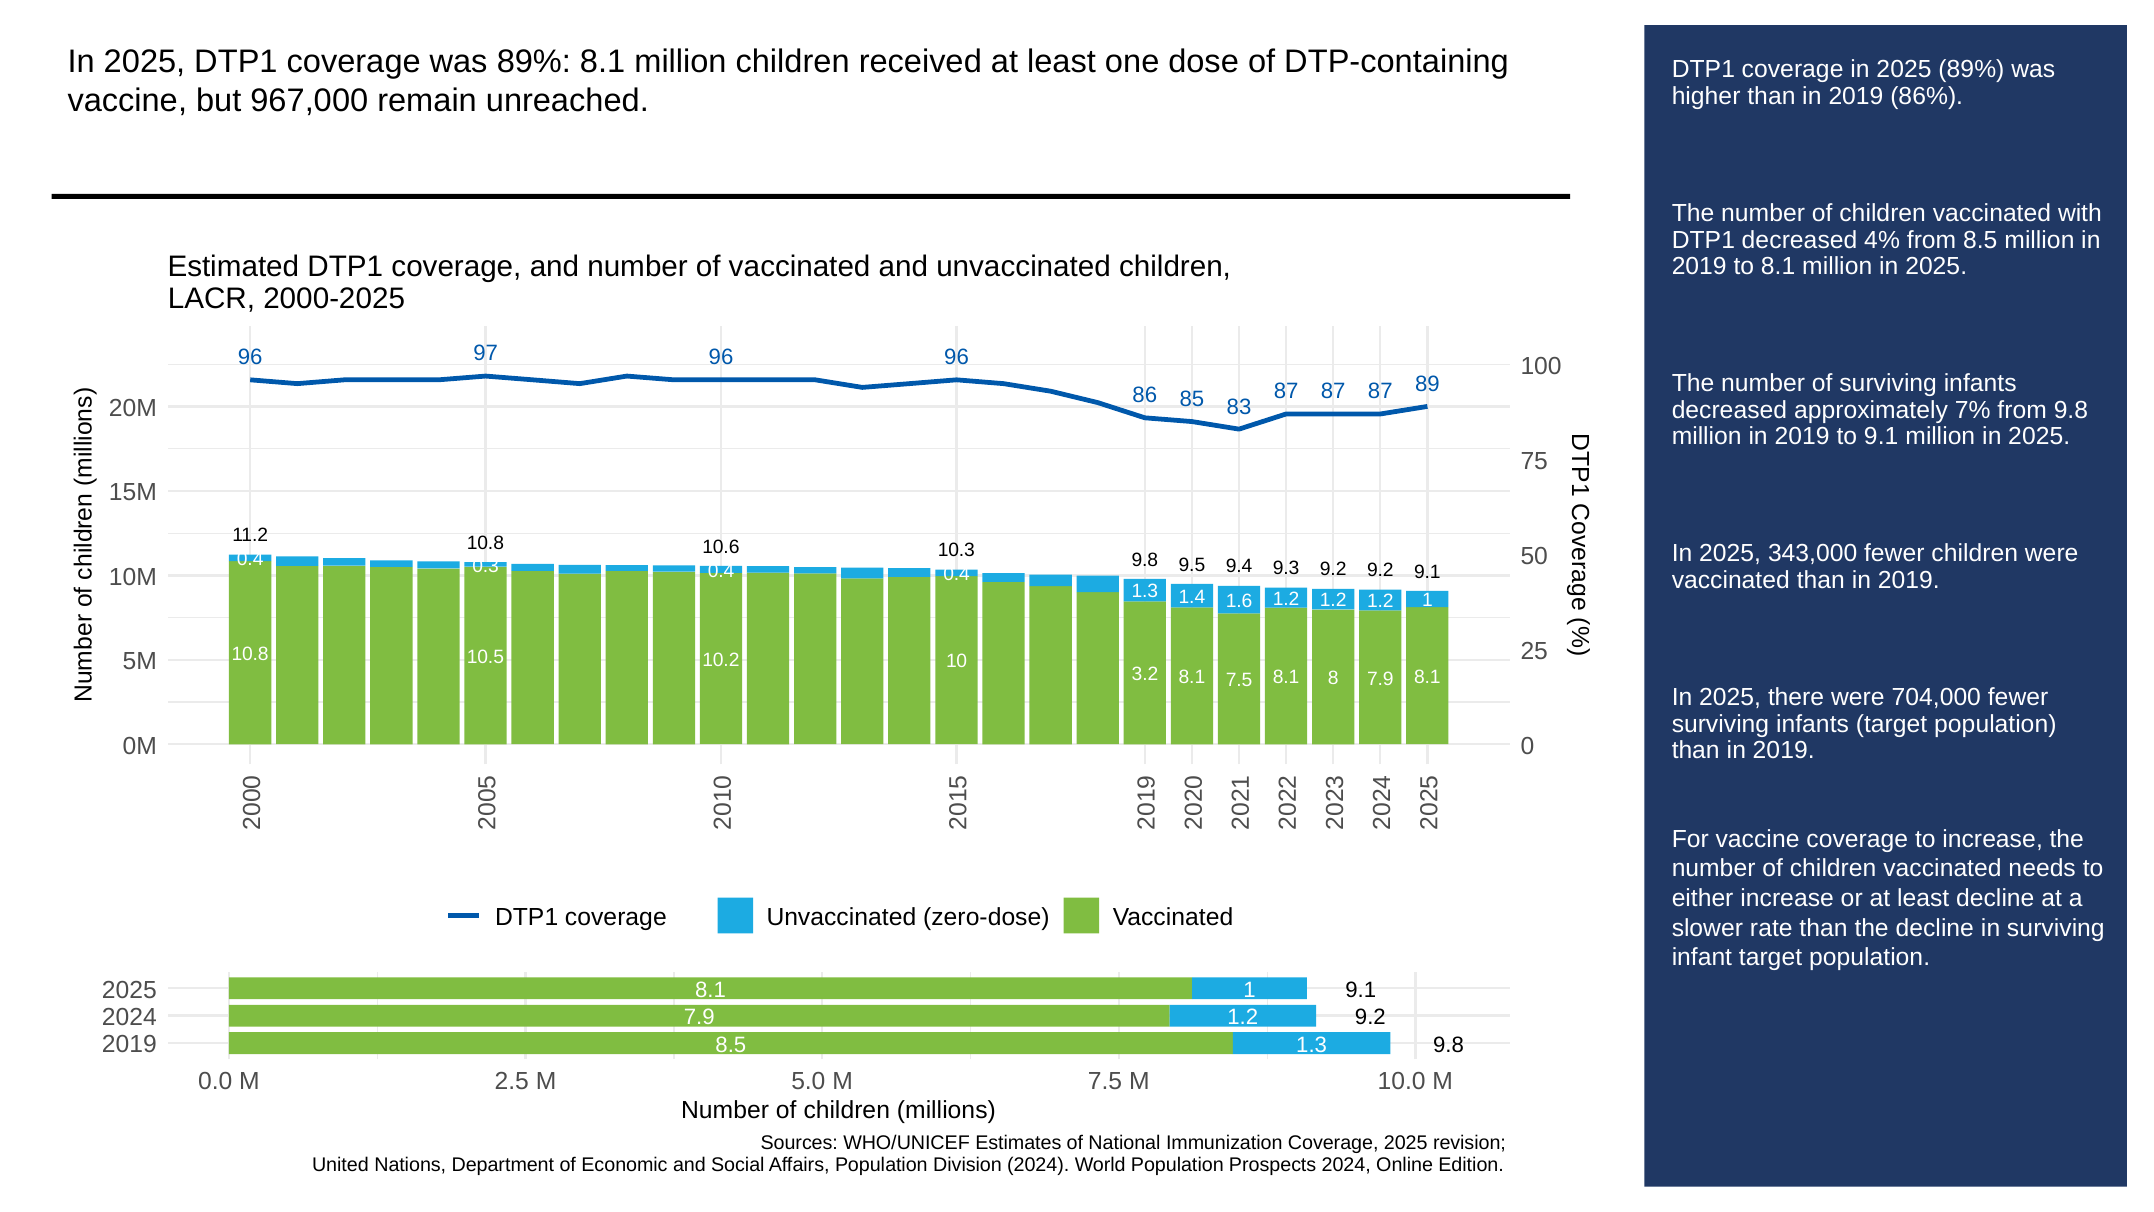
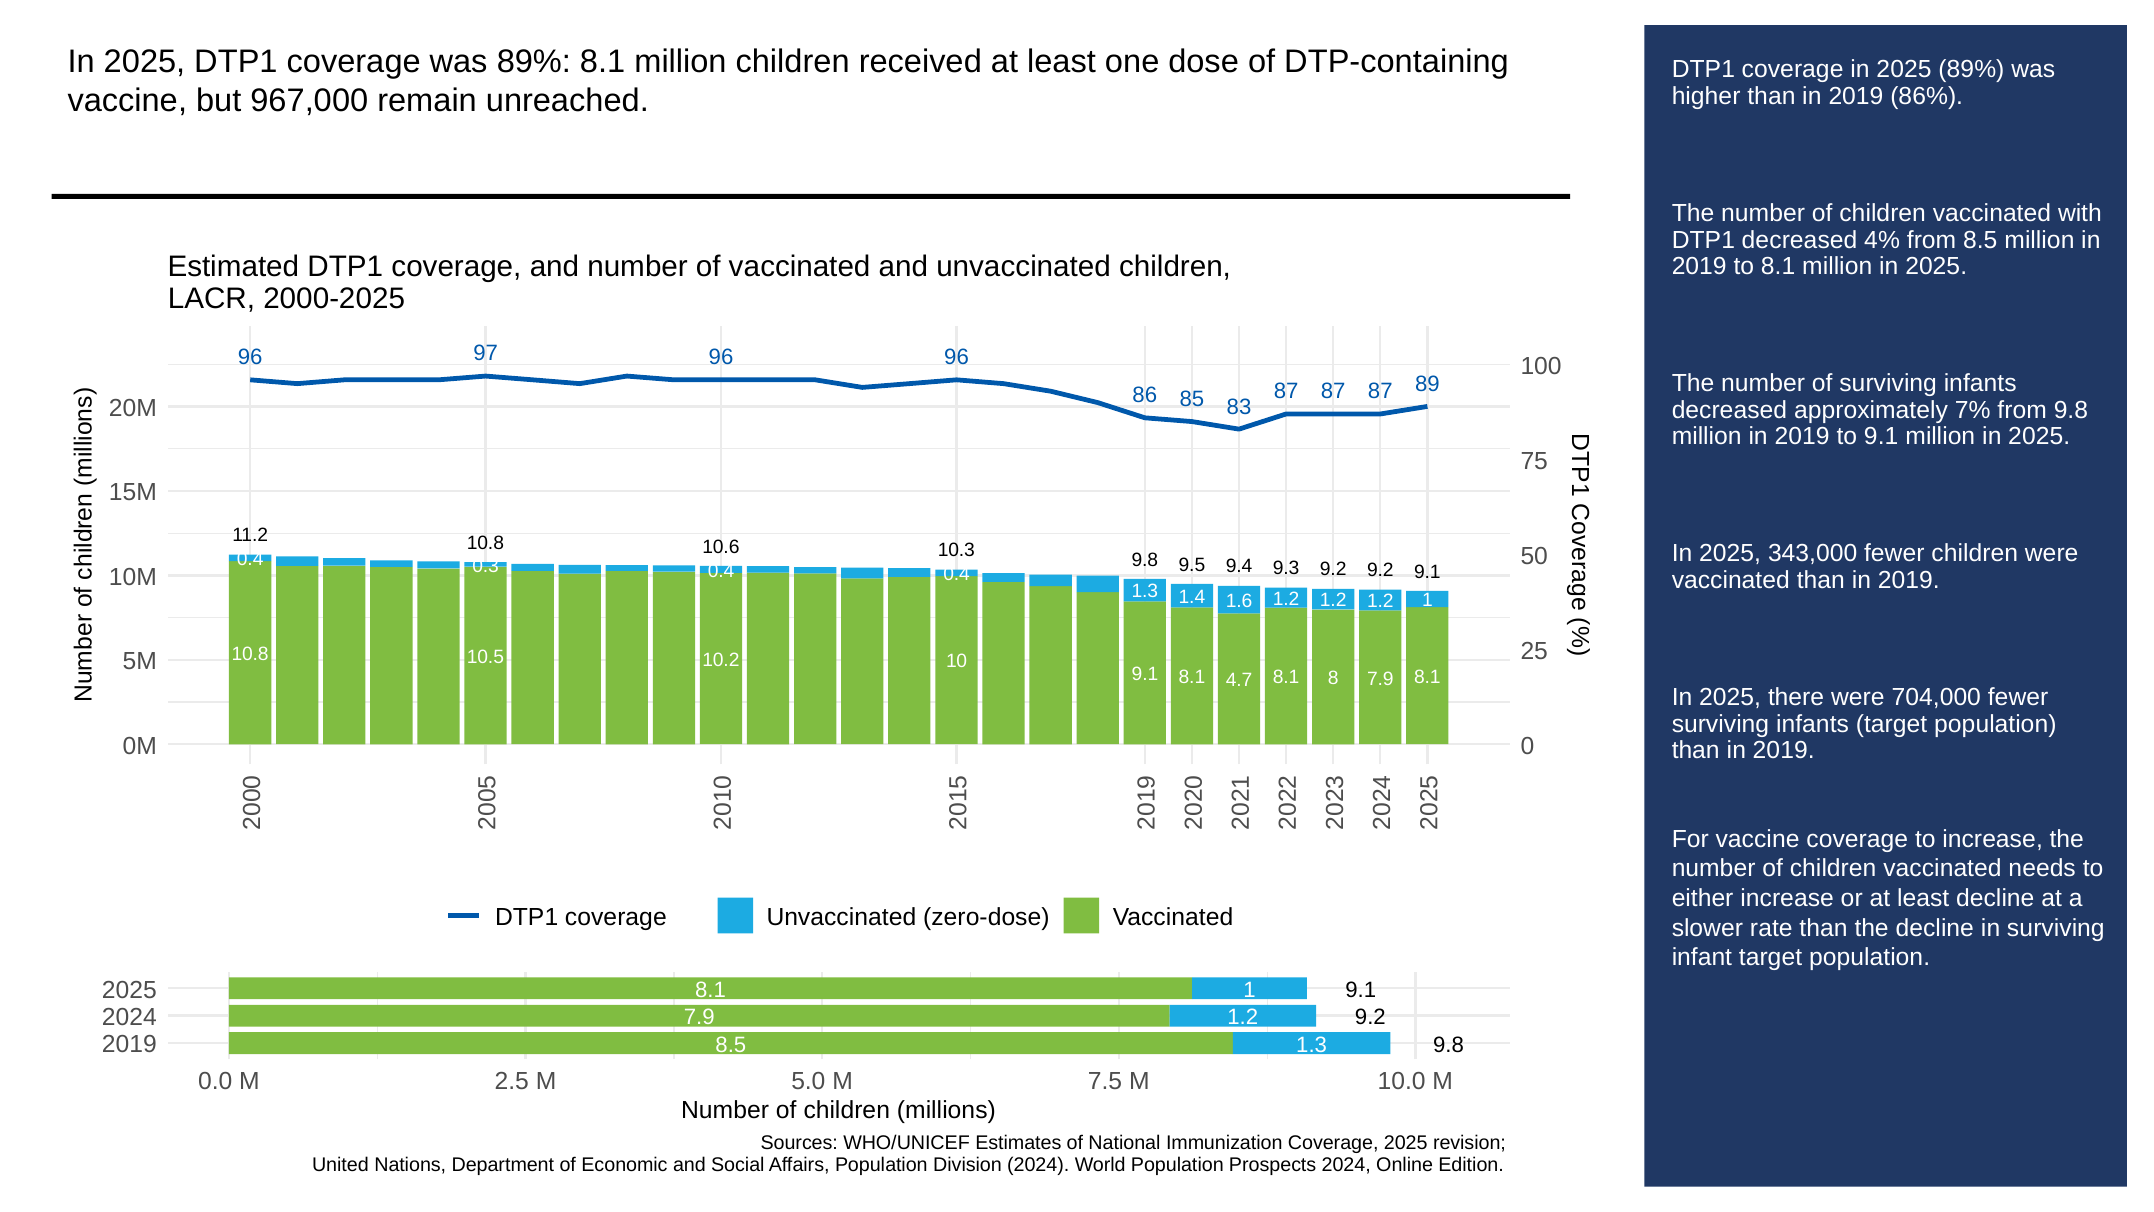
3.2: 3.2 -> 9.1 (1145, 674)
7.5: 7.5 -> 4.7 (1239, 680)
